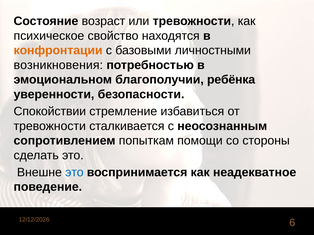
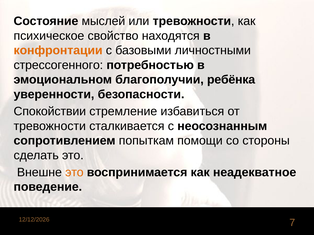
возраст: возраст -> мыслей (103, 21)
возникновения: возникновения -> стрессогенного (58, 65)
это colour: blue -> orange (74, 173)
6: 6 -> 7 (292, 223)
